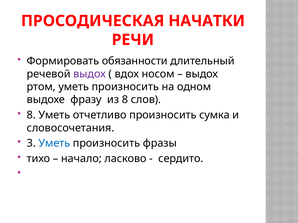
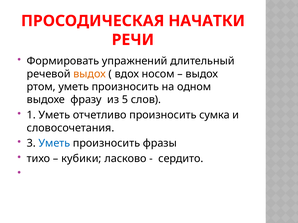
обязанности: обязанности -> упражнений (135, 61)
выдох colour: purple -> orange (90, 74)
из 8: 8 -> 5 (125, 100)
8: 8 -> 1 (31, 115)
начало: начало -> кубики (81, 159)
